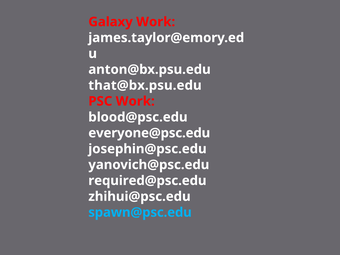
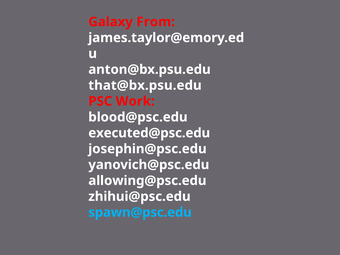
Galaxy Work: Work -> From (156, 22)
everyone@psc.edu: everyone@psc.edu -> executed@psc.edu (149, 133)
required@psc.edu: required@psc.edu -> allowing@psc.edu (147, 181)
